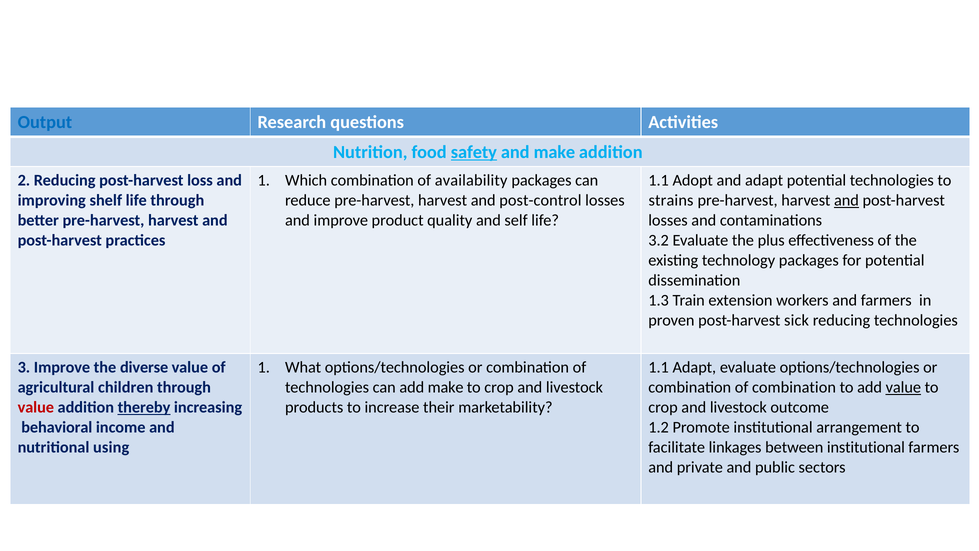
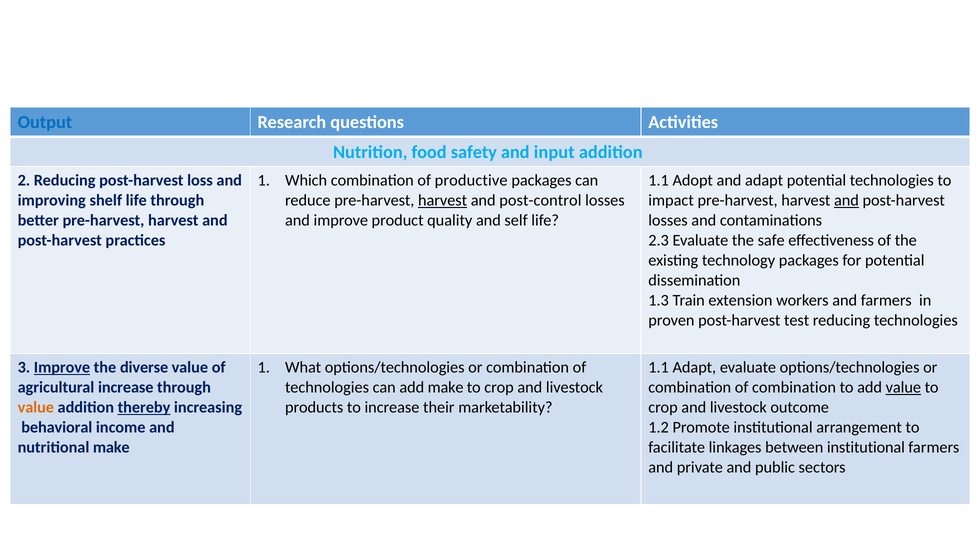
safety underline: present -> none (474, 152)
and make: make -> input (554, 152)
availability: availability -> productive (471, 180)
harvest underline: none -> present (443, 200)
strains: strains -> impact (671, 200)
3.2: 3.2 -> 2.3 (659, 240)
plus: plus -> safe (771, 240)
sick: sick -> test (797, 320)
Improve underline: none -> present (62, 367)
agricultural children: children -> increase (126, 387)
value colour: red -> orange (36, 407)
nutritional using: using -> make (111, 447)
